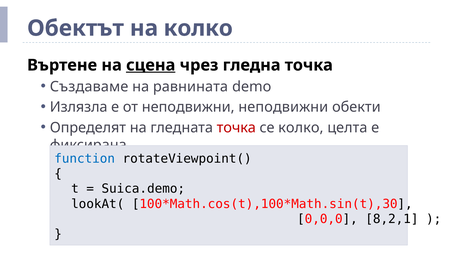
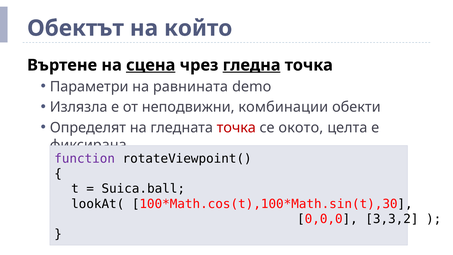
на колко: колко -> който (198, 28)
гледна underline: none -> present (252, 65)
Създаваме: Създаваме -> Параметри (89, 87)
неподвижни неподвижни: неподвижни -> комбинации (283, 107)
се колко: колко -> окото (301, 128)
function colour: blue -> purple (85, 158)
Suica.demo: Suica.demo -> Suica.ball (143, 189)
8,2,1: 8,2,1 -> 3,3,2 (392, 219)
